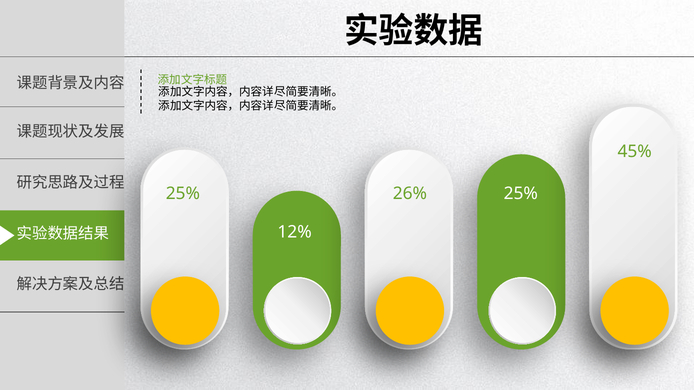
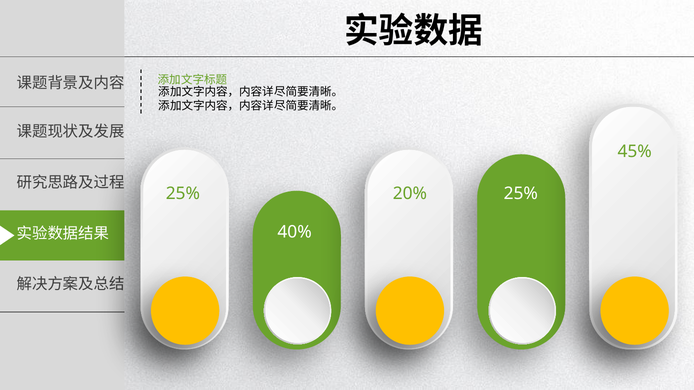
26%: 26% -> 20% (410, 194)
12%: 12% -> 40% (295, 232)
